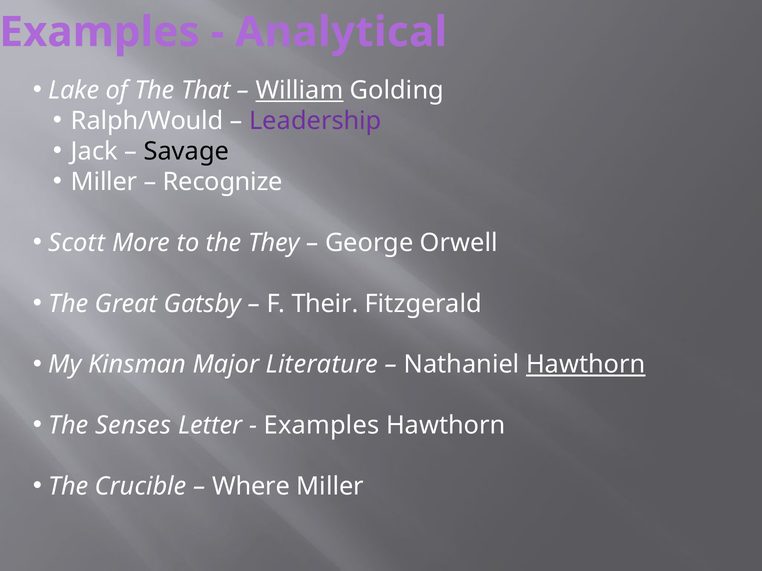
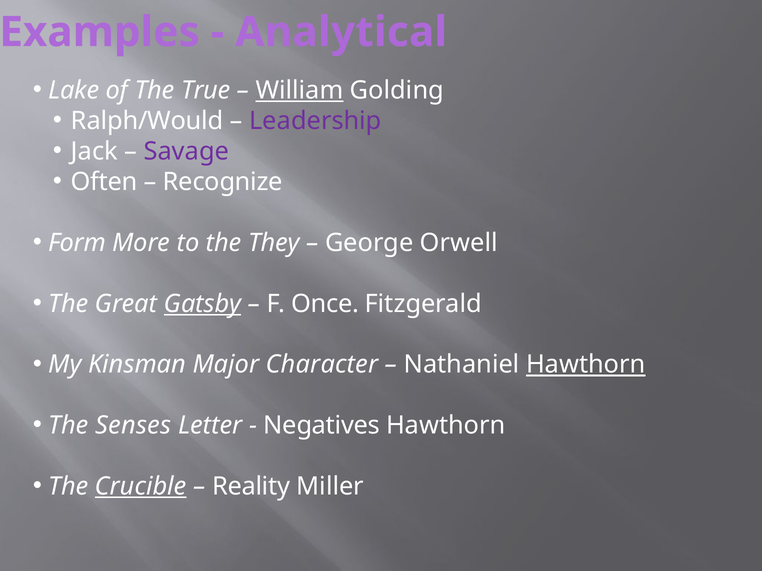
That: That -> True (206, 91)
Savage colour: black -> purple (186, 152)
Miller: Miller -> Often (104, 182)
Scott: Scott -> Form (77, 243)
Gatsby underline: none -> present (202, 304)
Their: Their -> Once (325, 304)
Literature: Literature -> Character (322, 365)
Examples: Examples -> Negatives (322, 426)
Crucible underline: none -> present (141, 487)
Where: Where -> Reality (251, 487)
